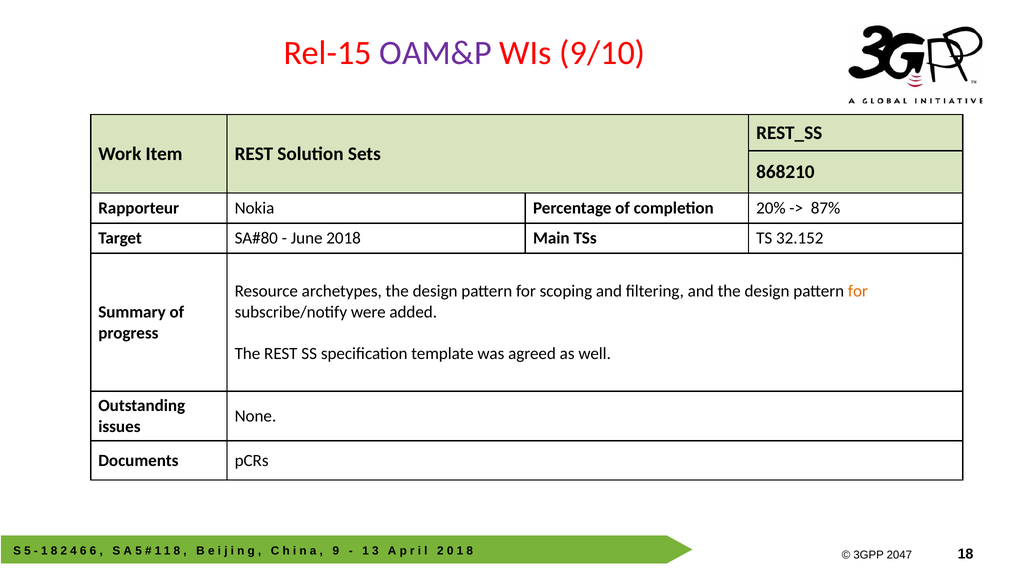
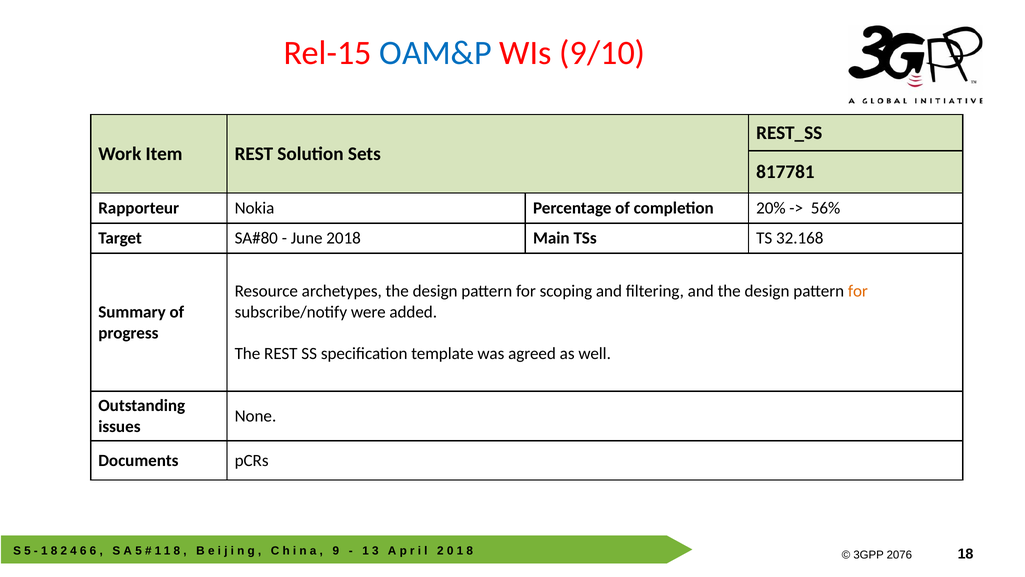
OAM&P colour: purple -> blue (436, 53)
868210: 868210 -> 817781 (785, 172)
87%: 87% -> 56% (826, 208)
32.152: 32.152 -> 32.168 (800, 238)
2047: 2047 -> 2076 (899, 555)
